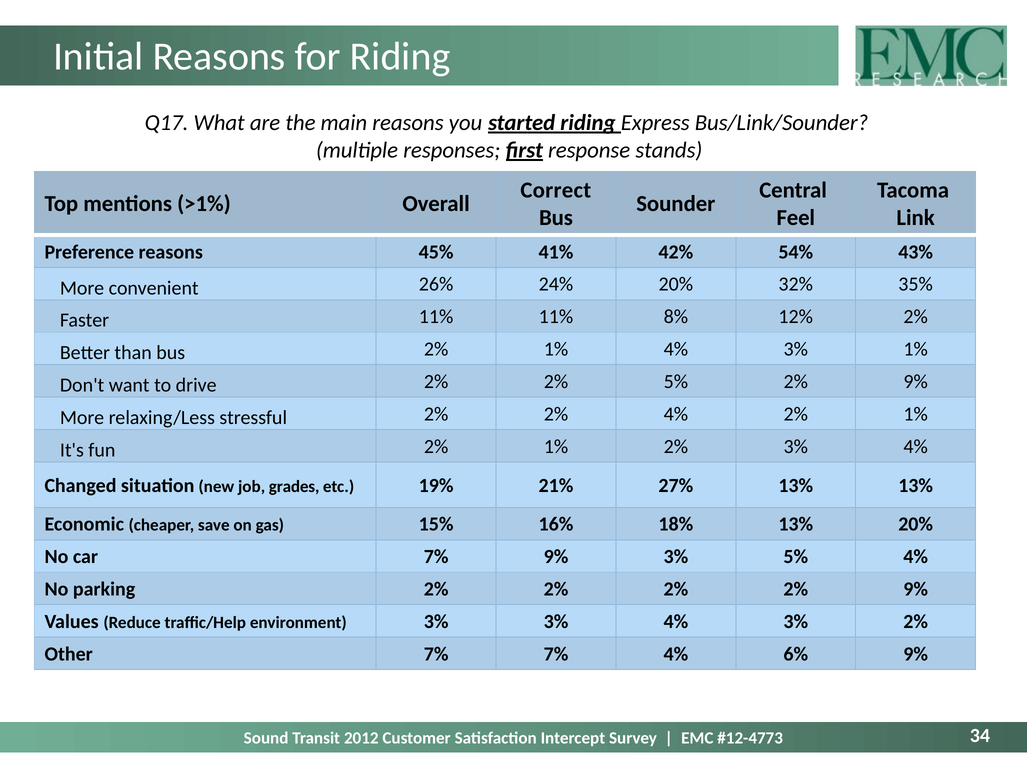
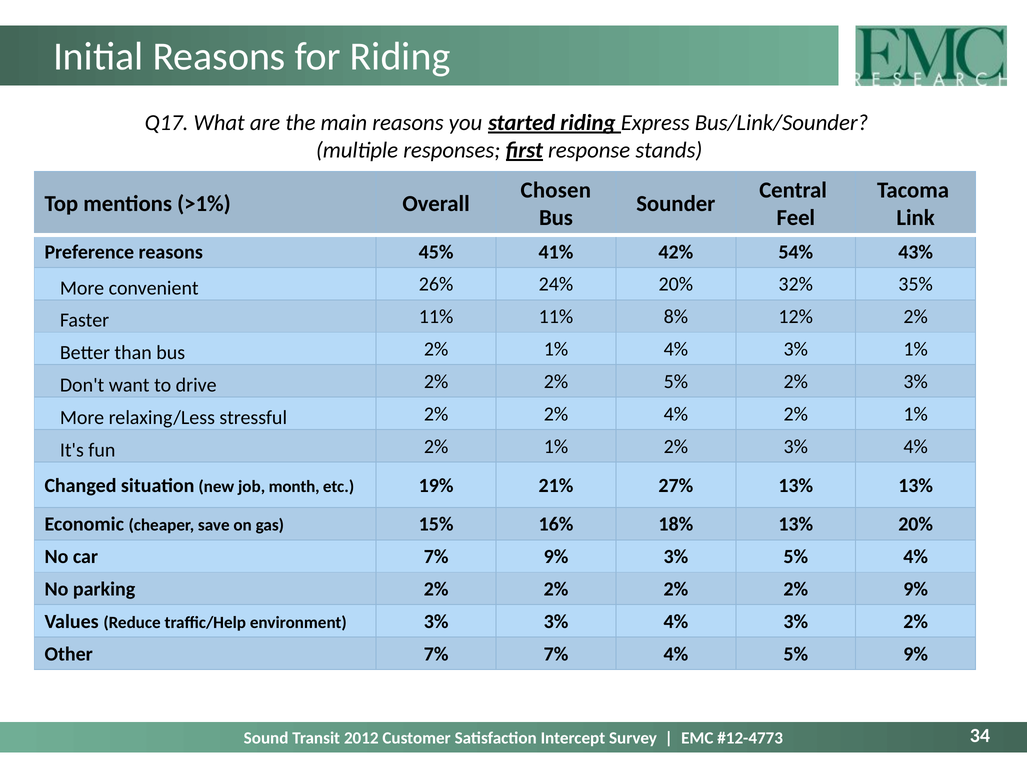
Correct: Correct -> Chosen (556, 190)
5% 2% 9%: 9% -> 3% (916, 381)
grades: grades -> month (294, 486)
4% 6%: 6% -> 5% (796, 653)
